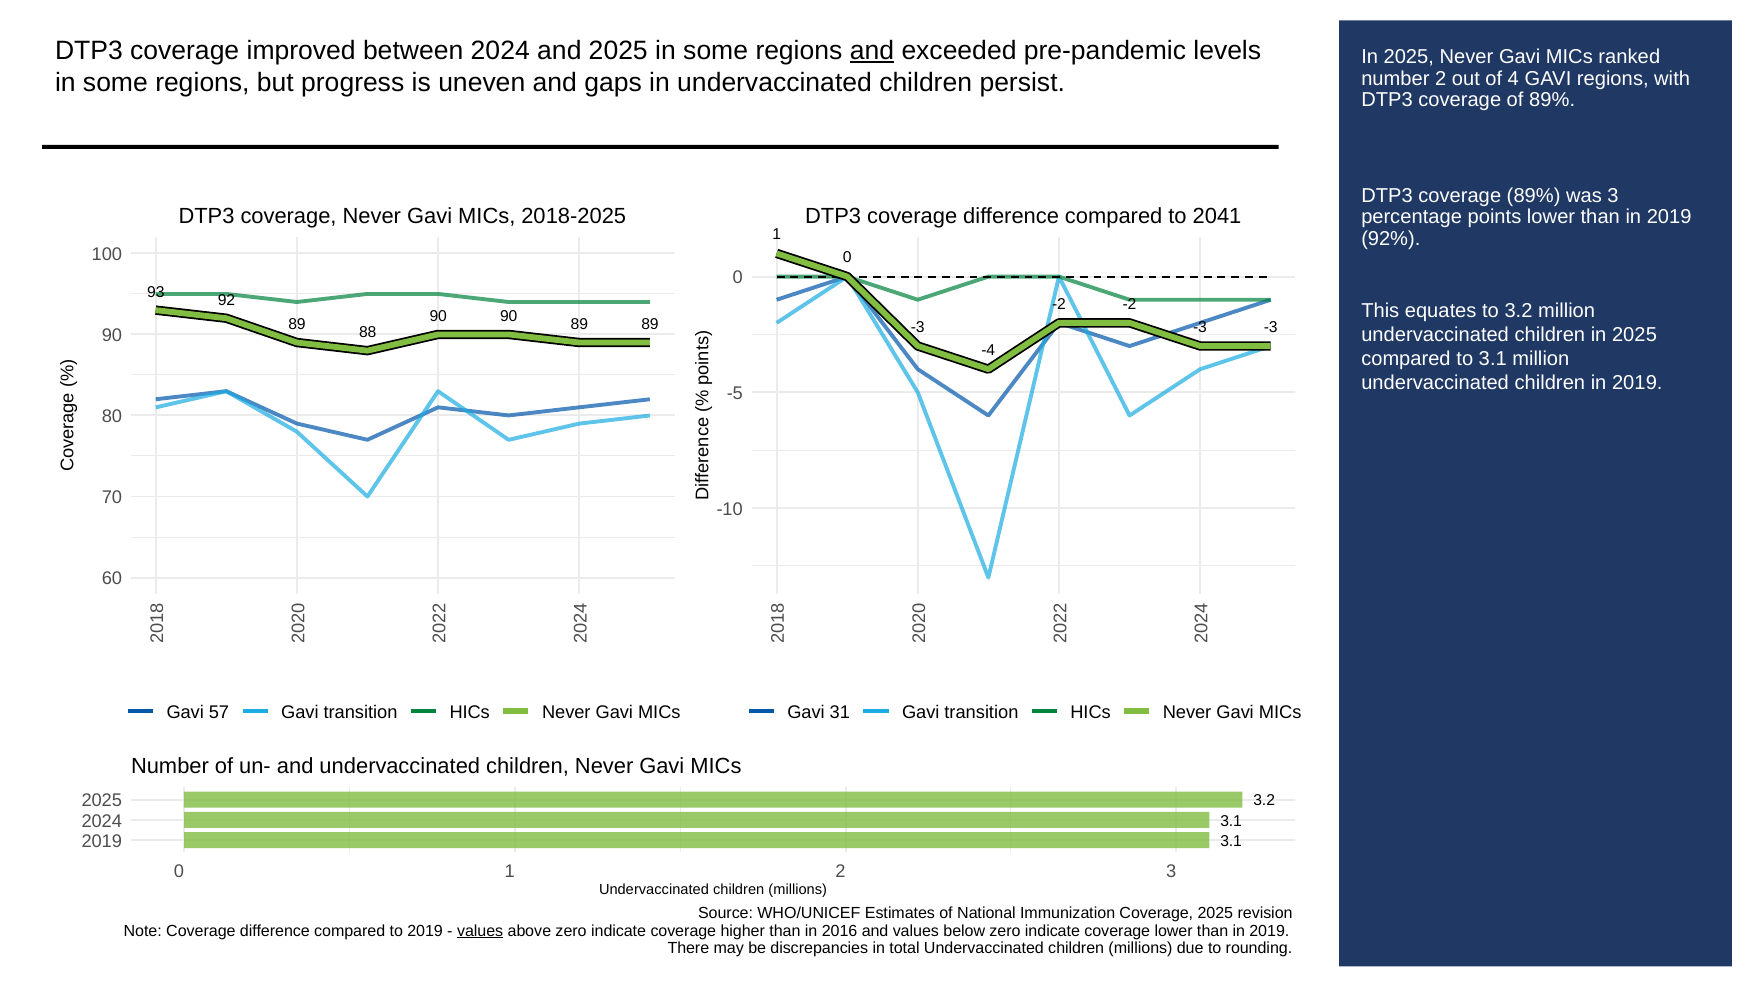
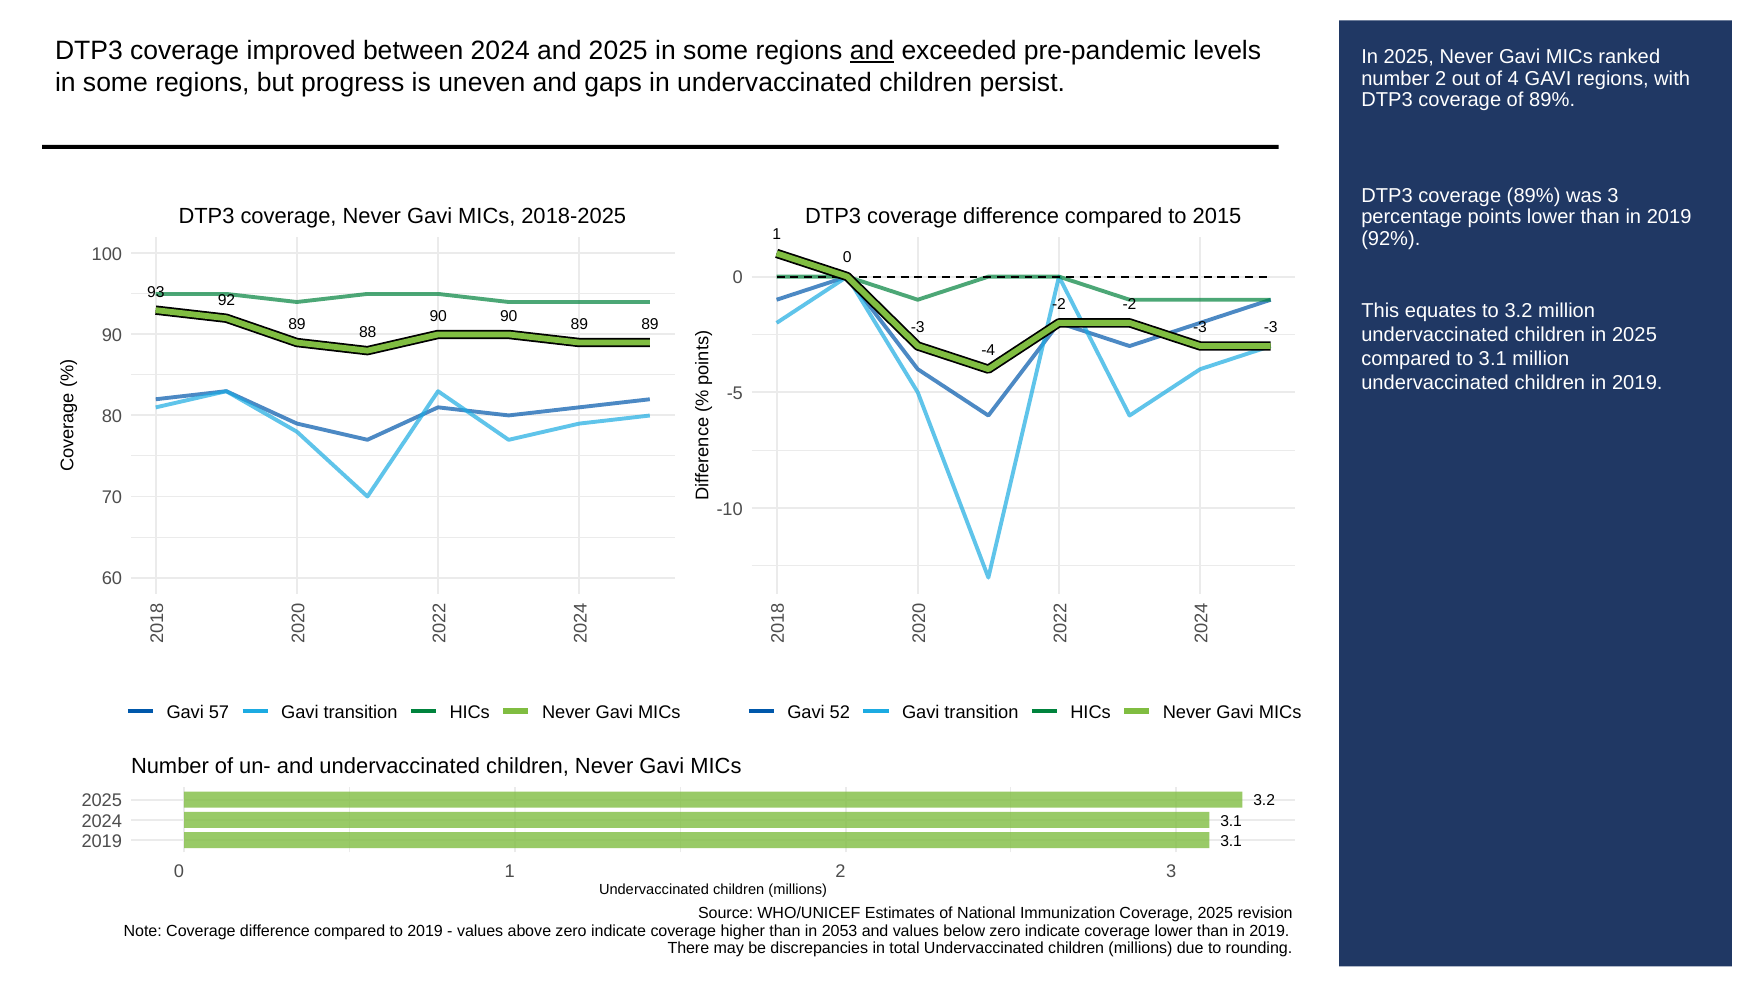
2041: 2041 -> 2015 (1217, 216)
31: 31 -> 52 (840, 712)
values underline: present -> none (480, 931)
2016: 2016 -> 2053 (840, 931)
